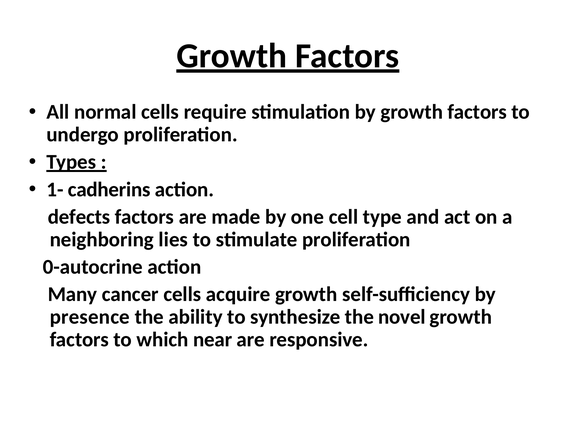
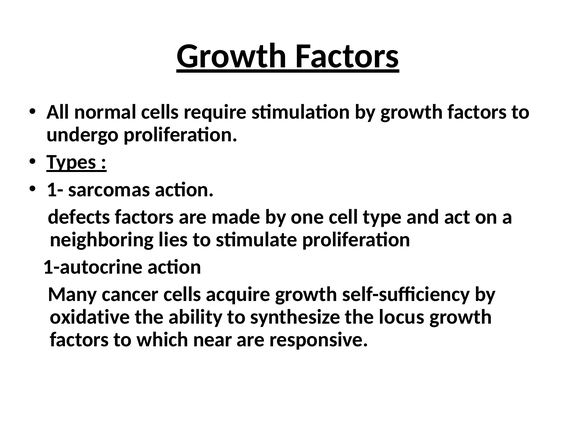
cadherins: cadherins -> sarcomas (109, 189)
0-autocrine: 0-autocrine -> 1-autocrine (93, 267)
presence: presence -> oxidative (90, 317)
novel: novel -> locus (402, 317)
